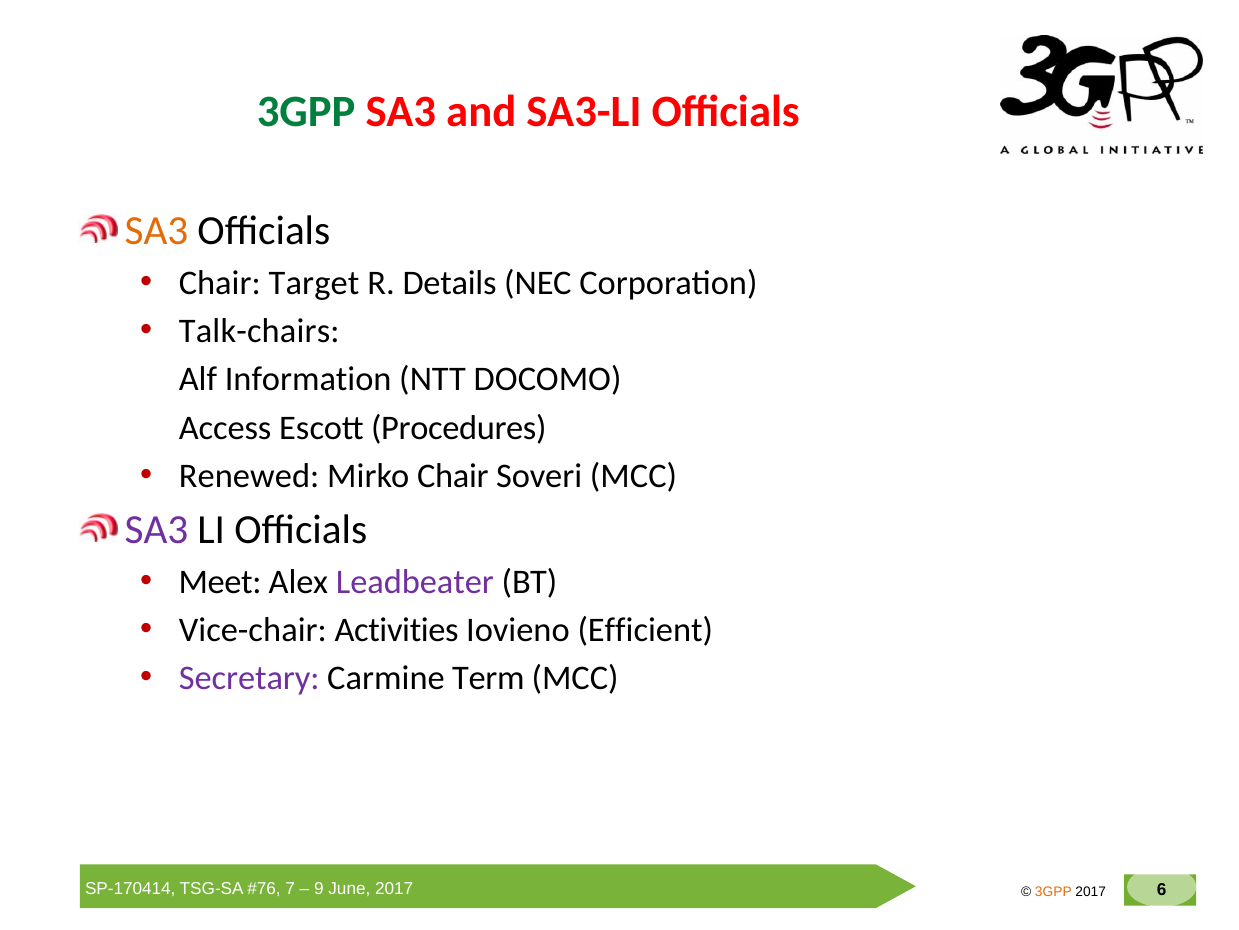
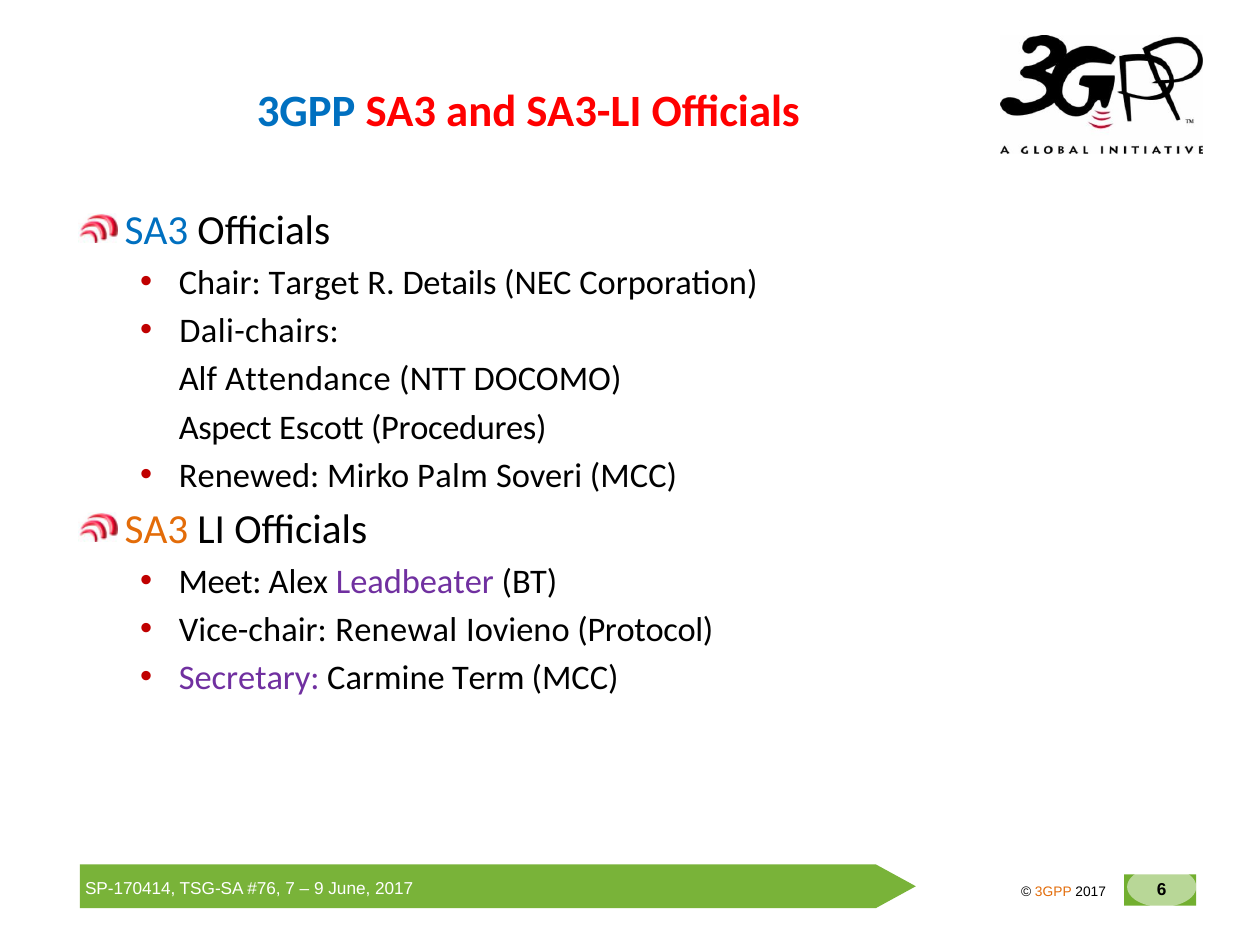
3GPP colour: green -> blue (306, 112)
SA3 colour: orange -> blue (156, 231)
Talk-chairs: Talk-chairs -> Dali-chairs (259, 331)
Information: Information -> Attendance (308, 379)
Access: Access -> Aspect (225, 427)
Mirko Chair: Chair -> Palm (453, 476)
SA3 colour: purple -> orange (156, 530)
Activities: Activities -> Renewal (396, 630)
Efficient: Efficient -> Protocol (645, 630)
